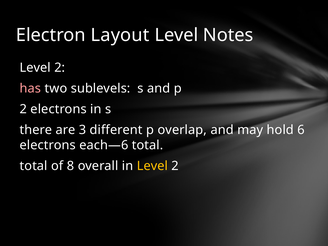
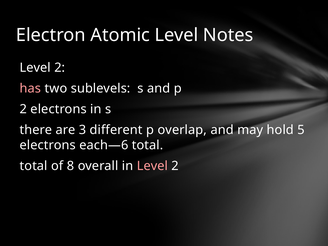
Layout: Layout -> Atomic (120, 35)
6: 6 -> 5 (301, 130)
Level colour: yellow -> pink (152, 166)
